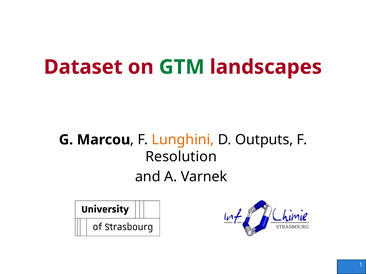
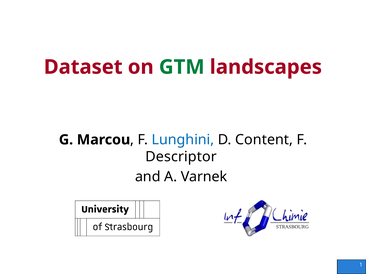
Lunghini colour: orange -> blue (183, 140)
Outputs: Outputs -> Content (264, 140)
Resolution: Resolution -> Descriptor (181, 157)
